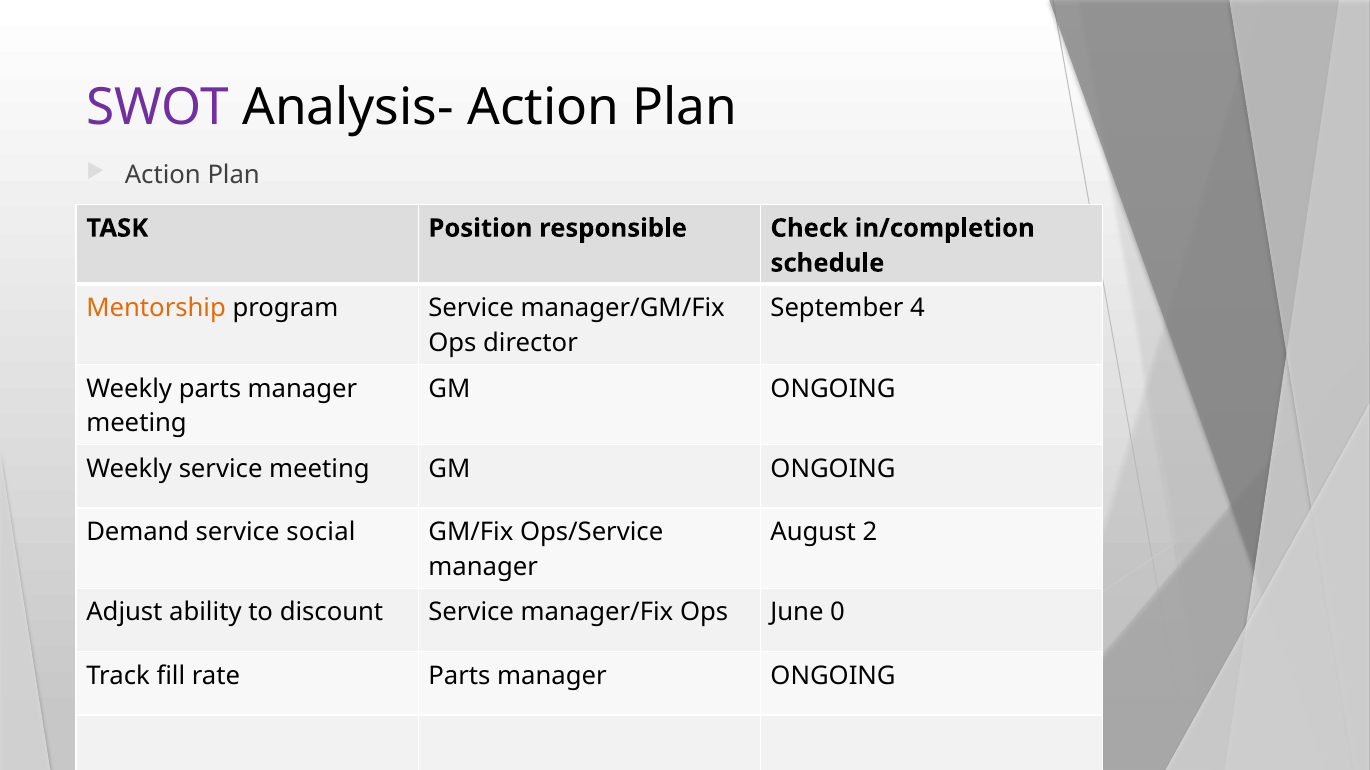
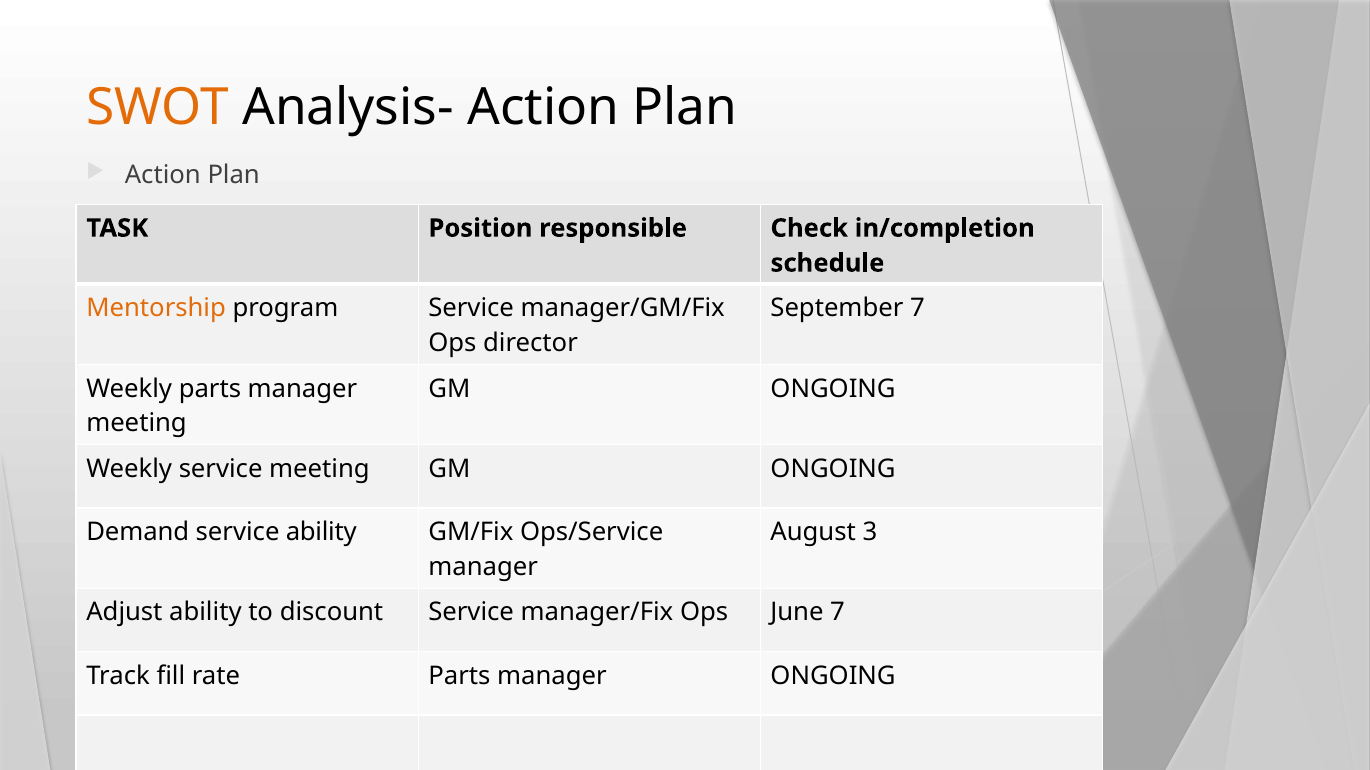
SWOT colour: purple -> orange (158, 108)
September 4: 4 -> 7 (918, 309)
service social: social -> ability (321, 533)
2: 2 -> 3 (870, 533)
June 0: 0 -> 7 (838, 613)
